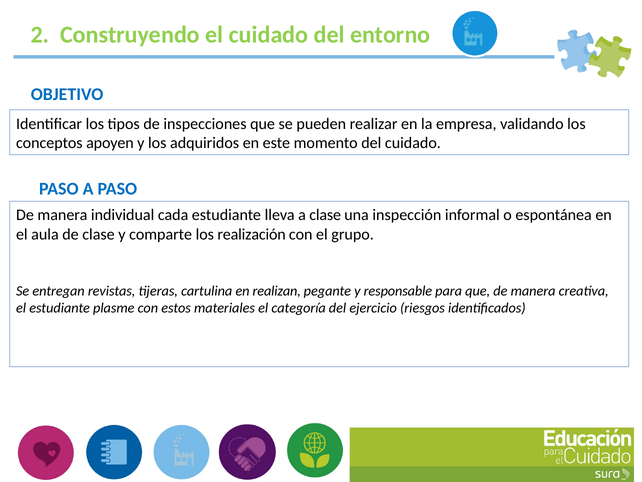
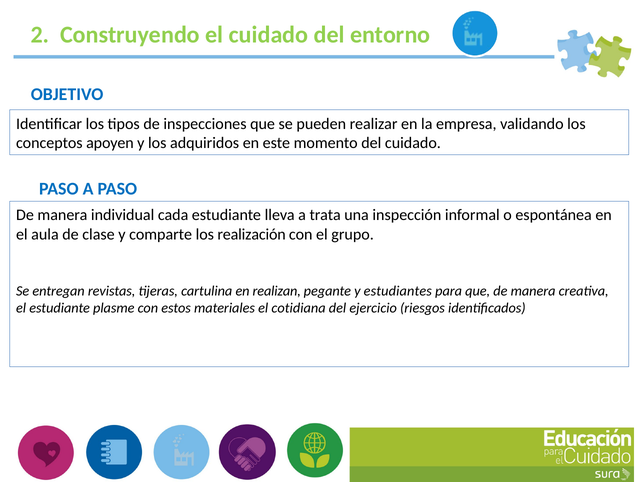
a clase: clase -> trata (325, 215)
responsable: responsable -> estudiantes (398, 291)
categoría: categoría -> cotidiana (299, 308)
